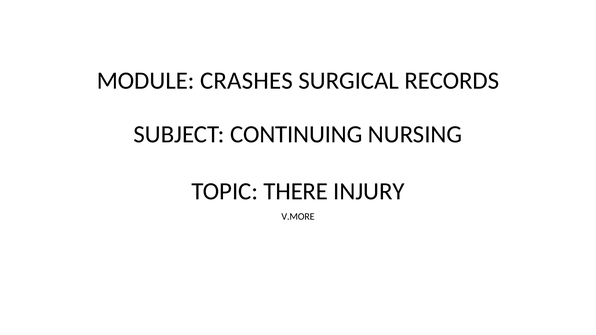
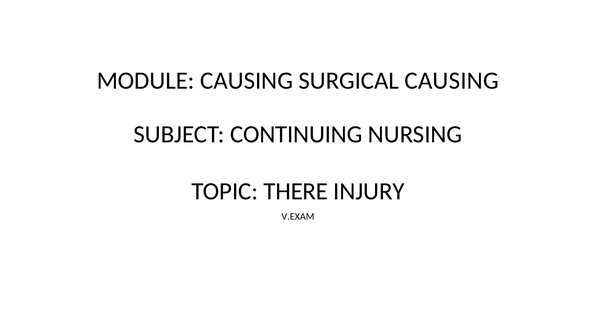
MODULE CRASHES: CRASHES -> CAUSING (247, 81)
SURGICAL RECORDS: RECORDS -> CAUSING (452, 81)
V.MORE: V.MORE -> V.EXAM (298, 217)
